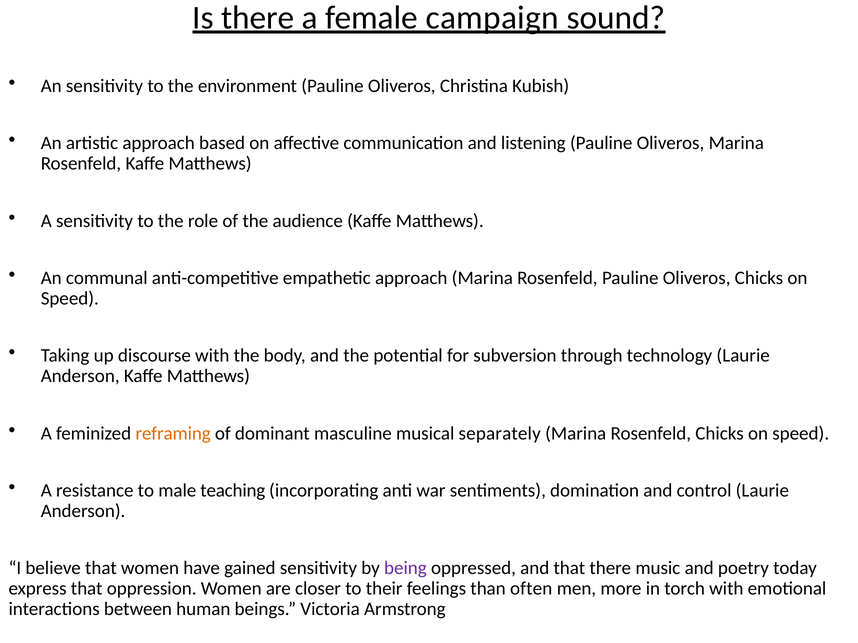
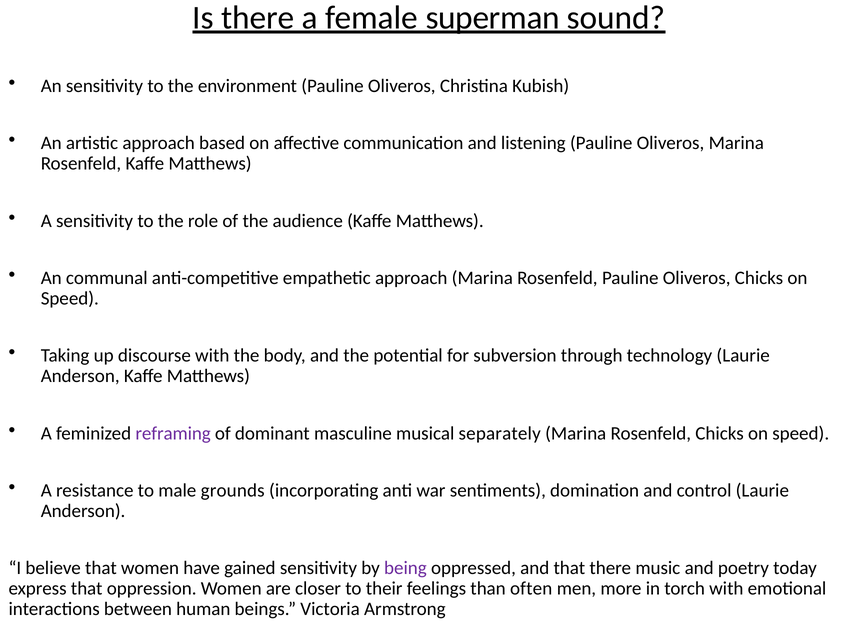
campaign: campaign -> superman (493, 18)
reframing colour: orange -> purple (173, 434)
teaching: teaching -> grounds (233, 491)
